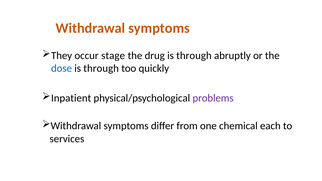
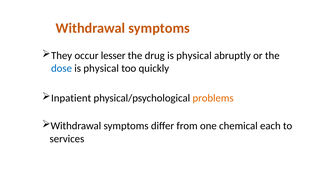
stage: stage -> lesser (113, 56)
drug is through: through -> physical (194, 56)
through: through -> physical (101, 68)
problems colour: purple -> orange (213, 98)
